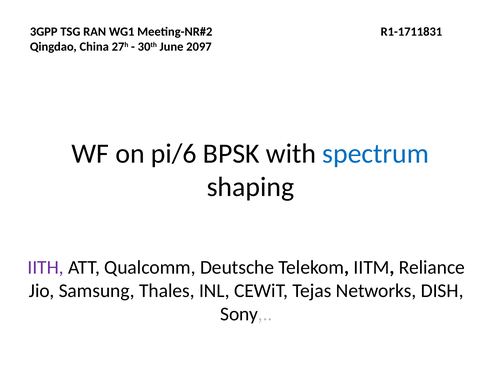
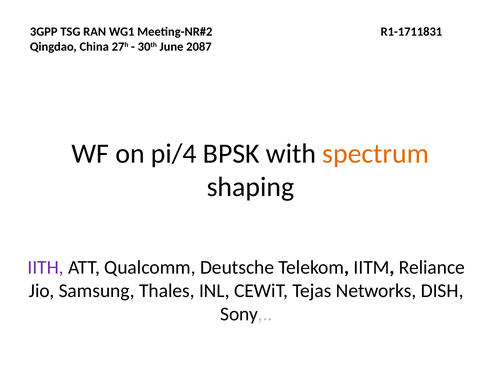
2097: 2097 -> 2087 (199, 47)
pi/6: pi/6 -> pi/4 (174, 153)
spectrum colour: blue -> orange (376, 153)
